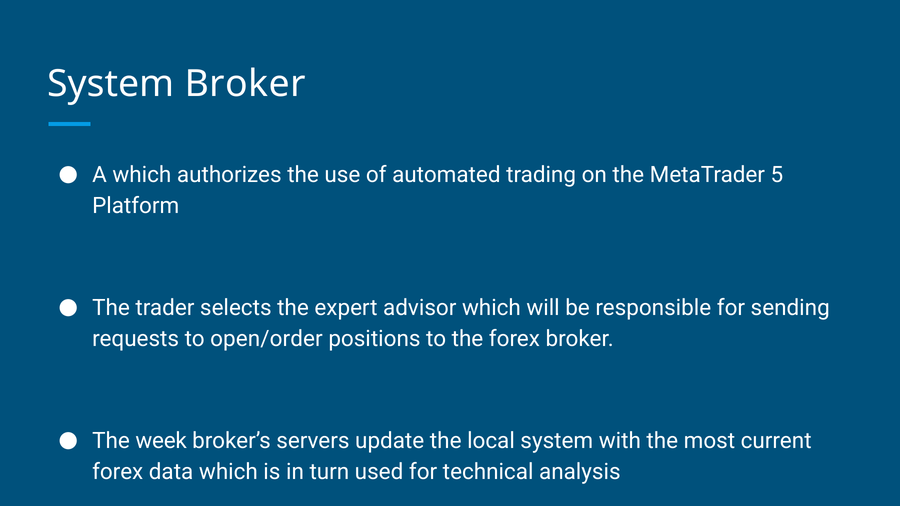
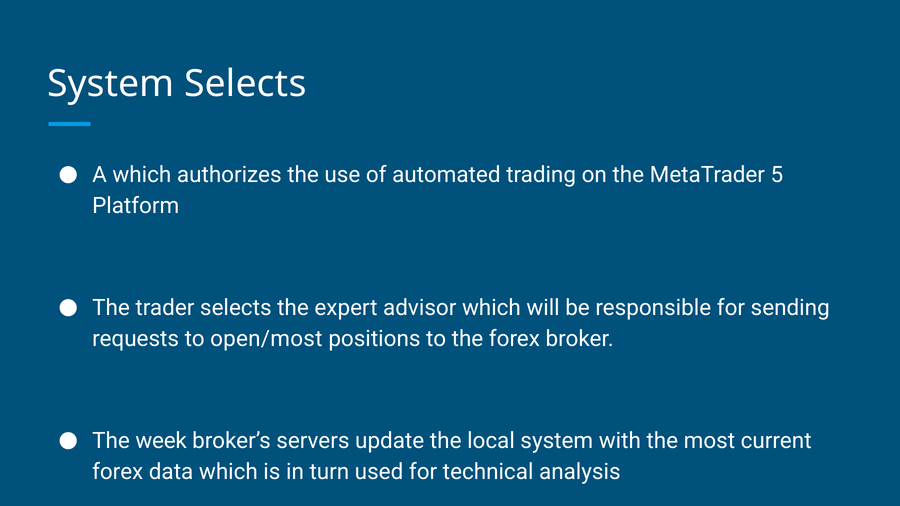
System Broker: Broker -> Selects (245, 84)
open/order: open/order -> open/most (266, 339)
